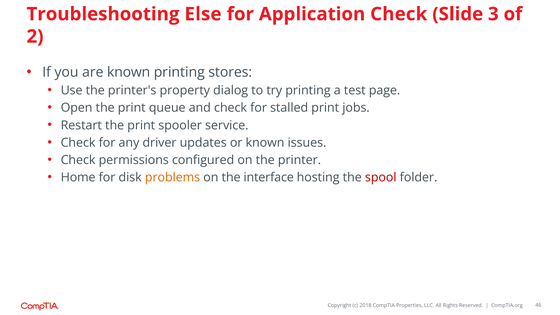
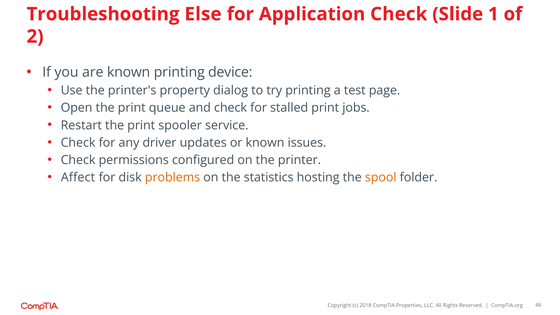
3: 3 -> 1 (493, 14)
stores: stores -> device (230, 72)
Home: Home -> Affect (78, 178)
interface: interface -> statistics (269, 178)
spool colour: red -> orange (381, 178)
